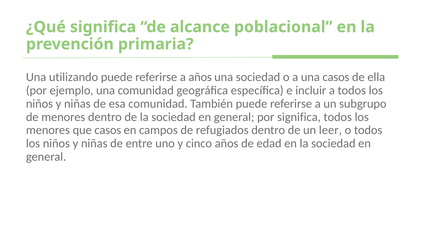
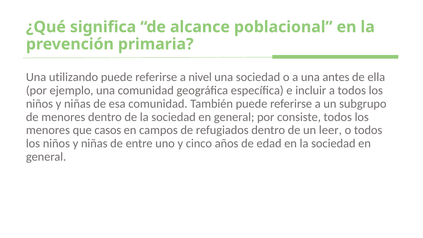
a años: años -> nivel (200, 77)
una casos: casos -> antes (336, 77)
por significa: significa -> consiste (299, 117)
